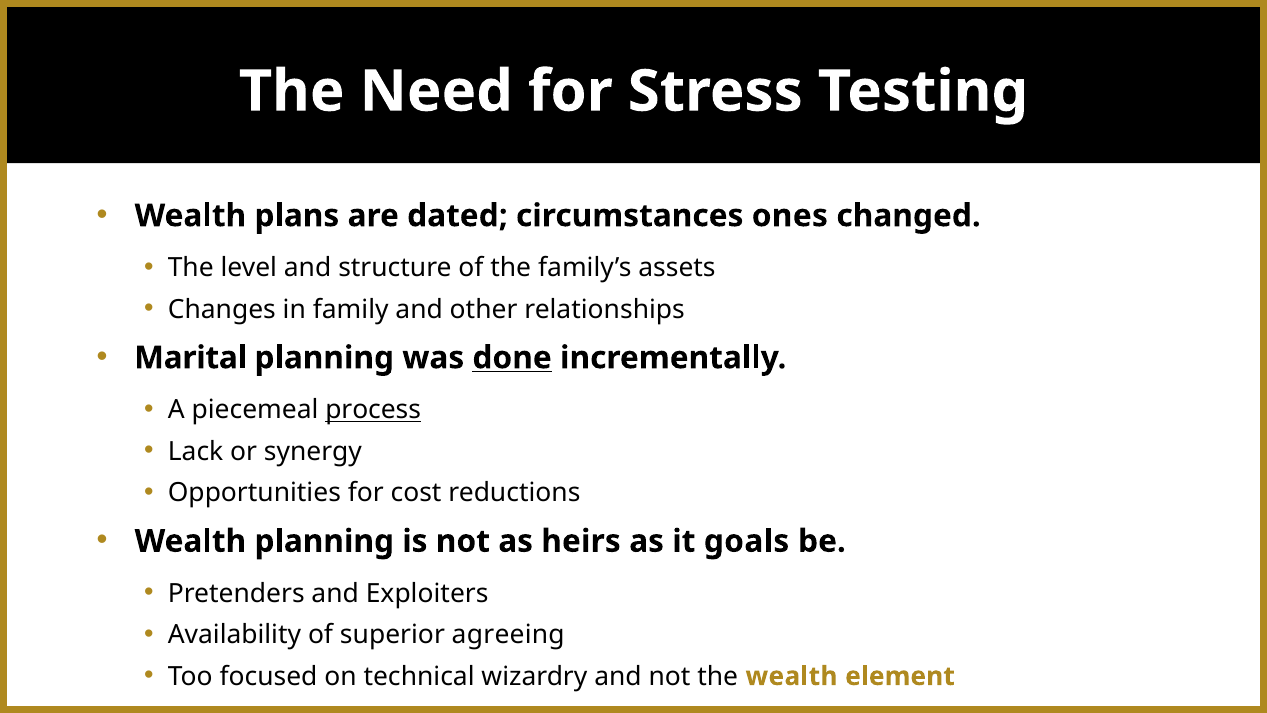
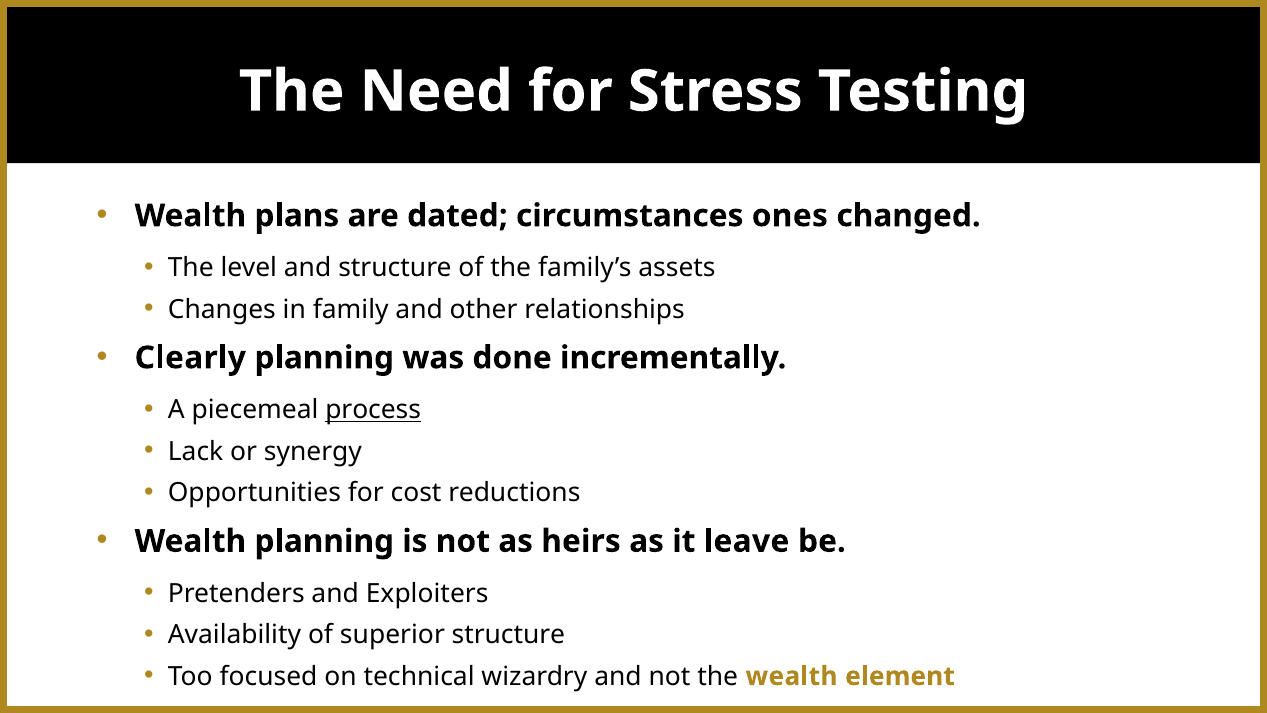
Marital: Marital -> Clearly (190, 358)
done underline: present -> none (512, 358)
goals: goals -> leave (747, 541)
superior agreeing: agreeing -> structure (508, 635)
